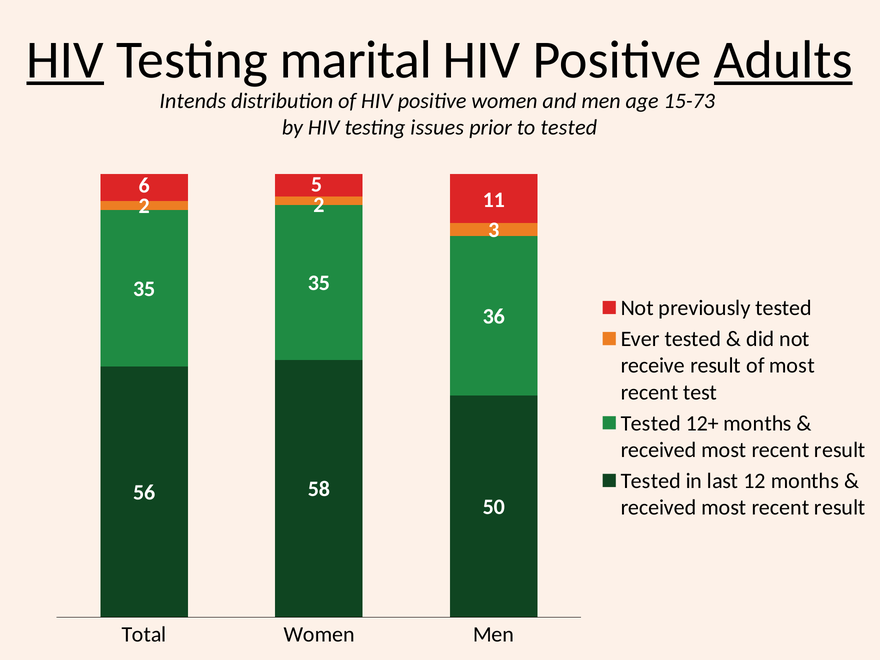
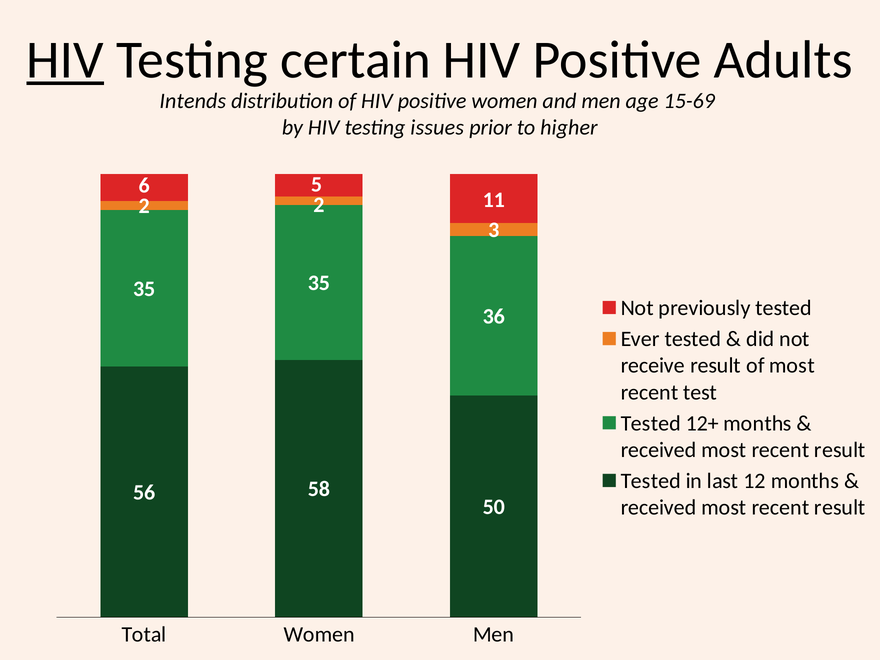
marital: marital -> certain (356, 60)
Adults underline: present -> none (783, 60)
15-73: 15-73 -> 15-69 (689, 101)
to tested: tested -> higher (569, 127)
